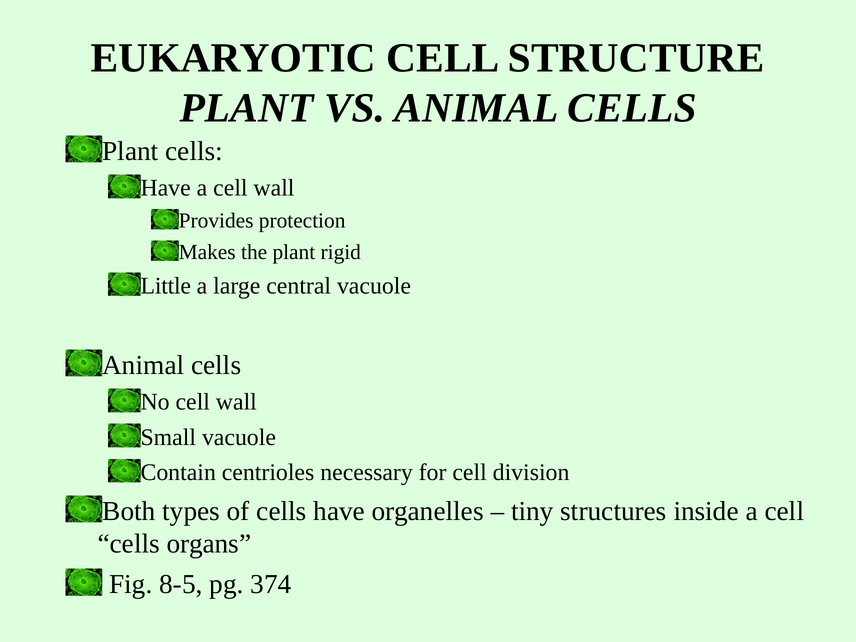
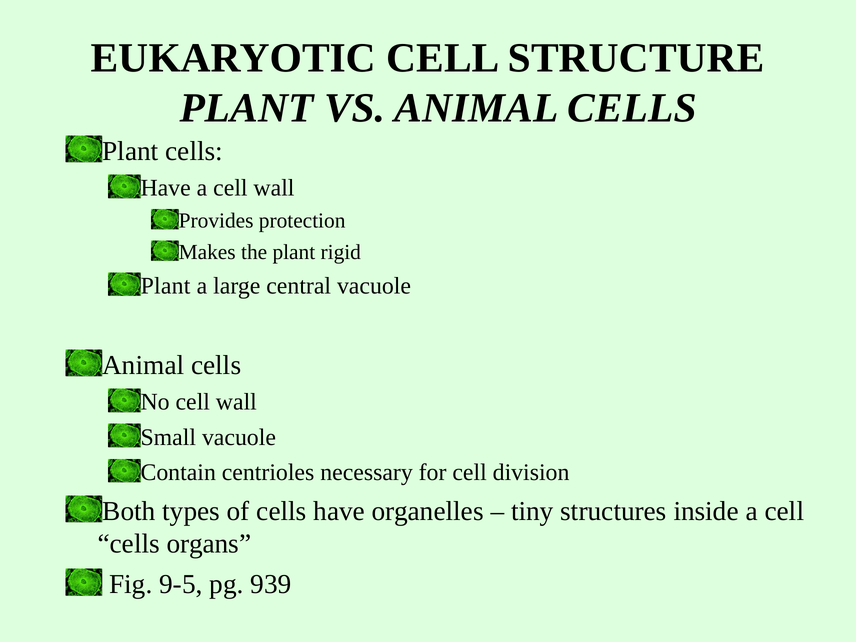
Little: Little -> Plant (166, 286)
8-5: 8-5 -> 9-5 (181, 584)
374: 374 -> 939 (271, 584)
